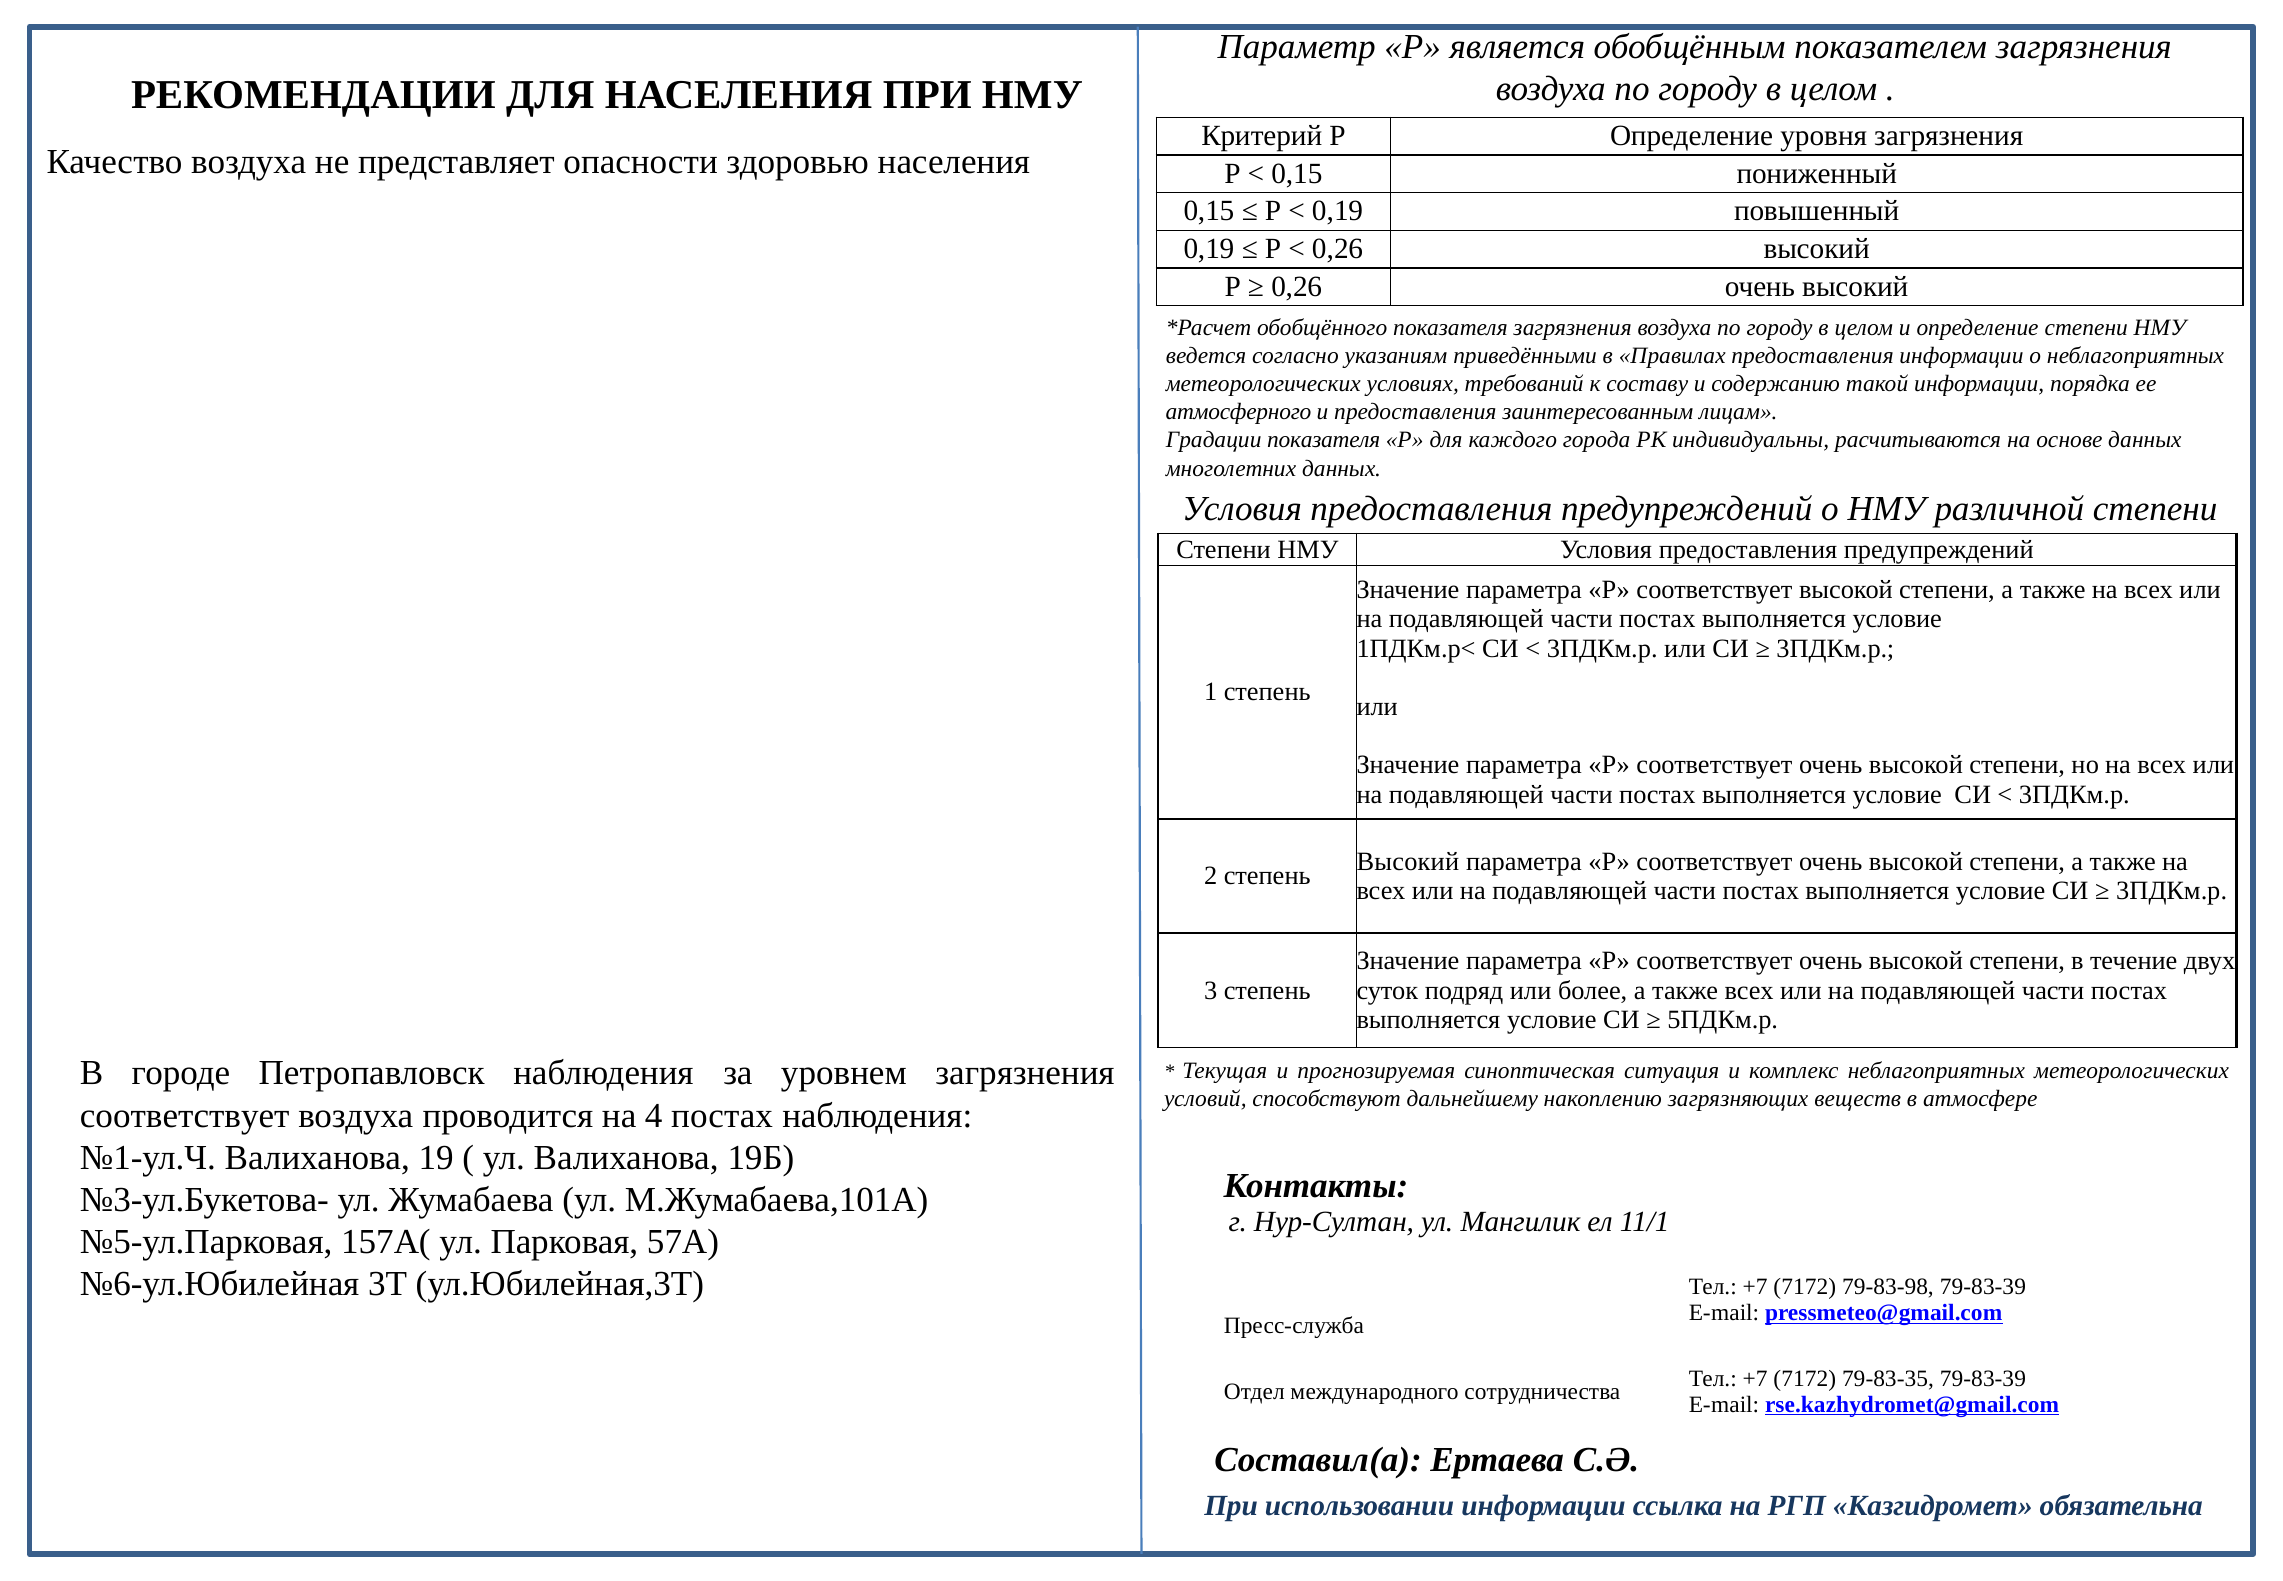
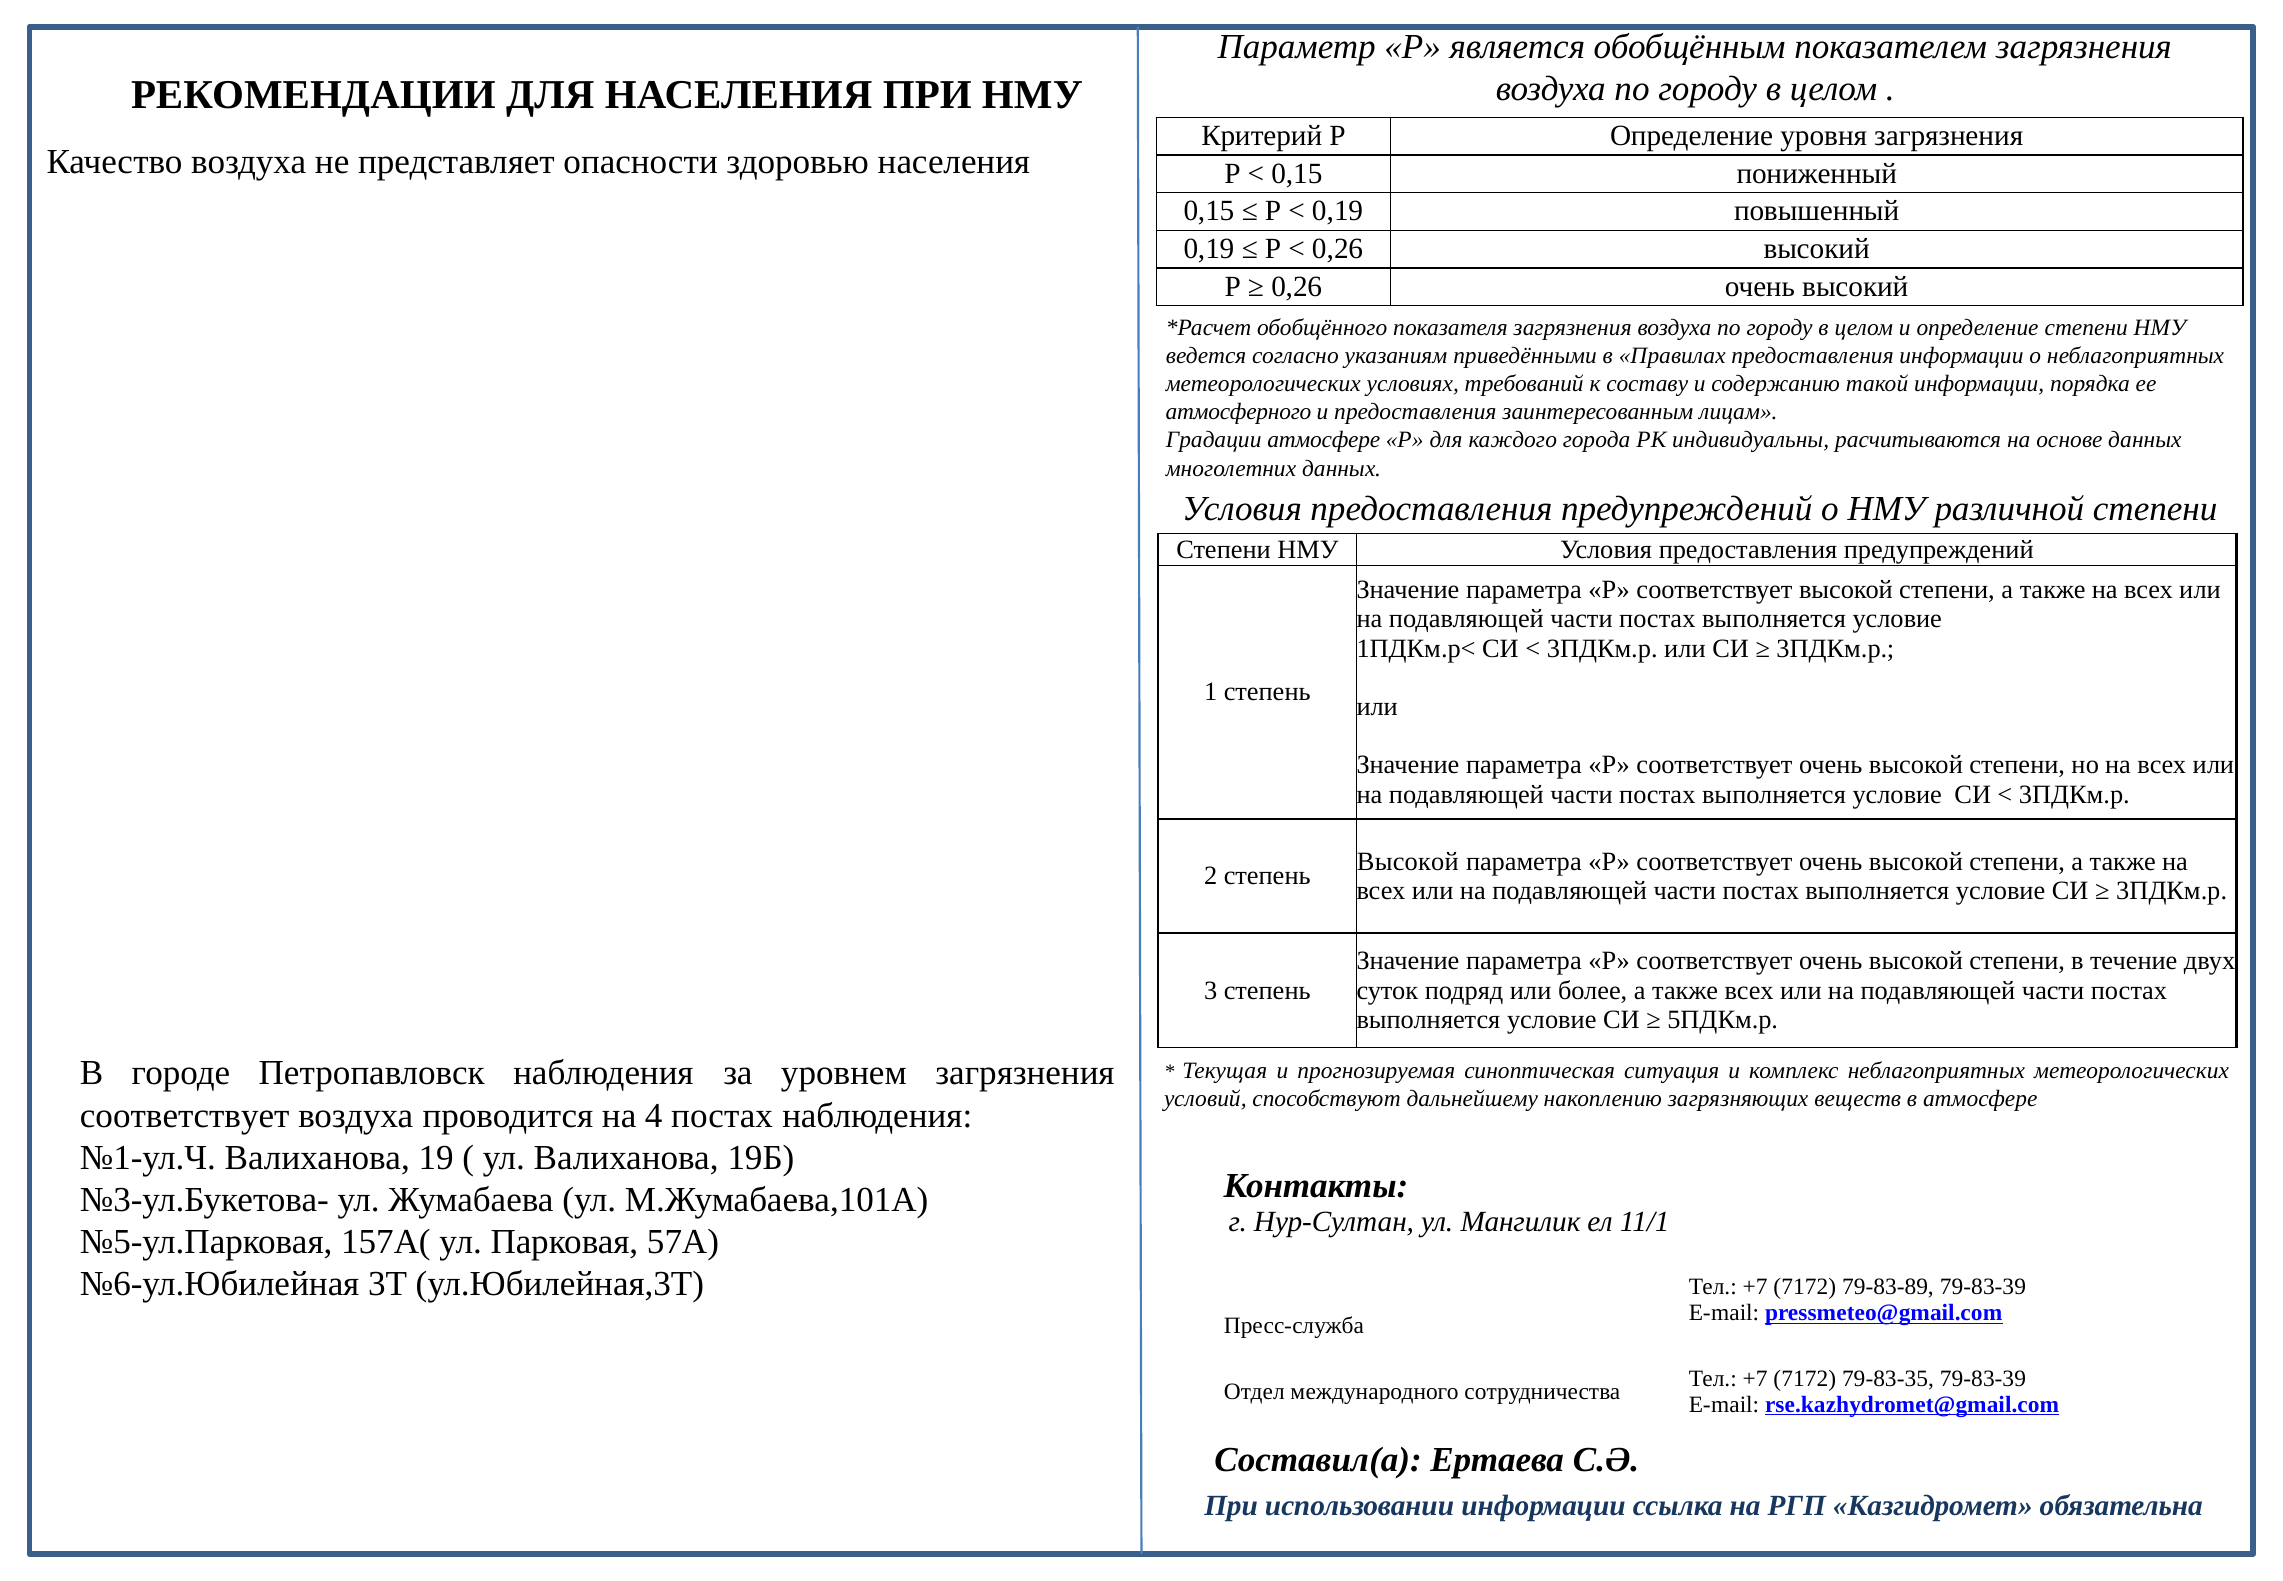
Градации показателя: показателя -> атмосфере (1324, 440)
Высокий: Высокий -> Высокой (1408, 861)
79-83-98: 79-83-98 -> 79-83-89 (1888, 1287)
